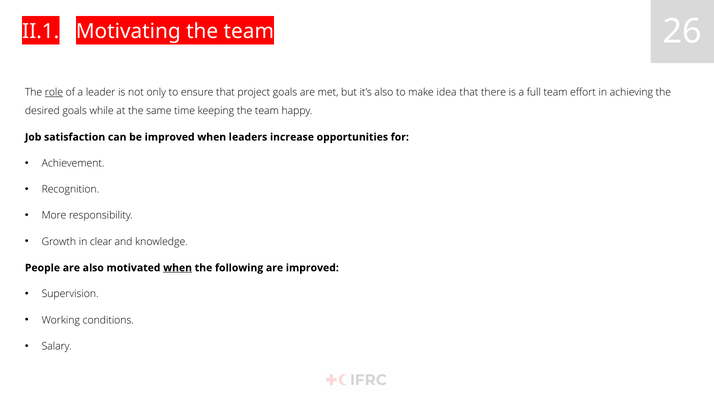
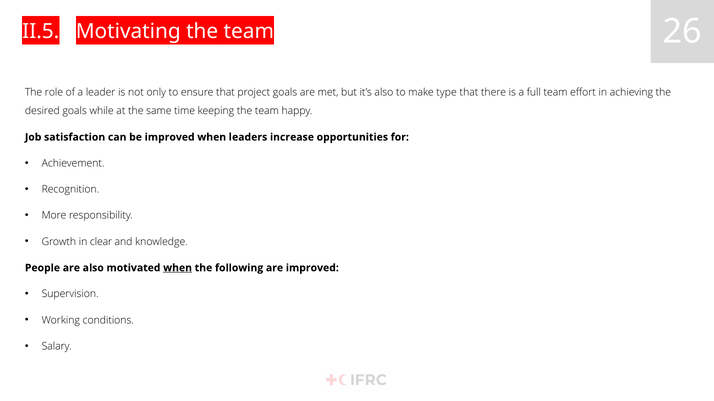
II.1: II.1 -> II.5 (41, 32)
role underline: present -> none (54, 92)
idea: idea -> type (447, 92)
